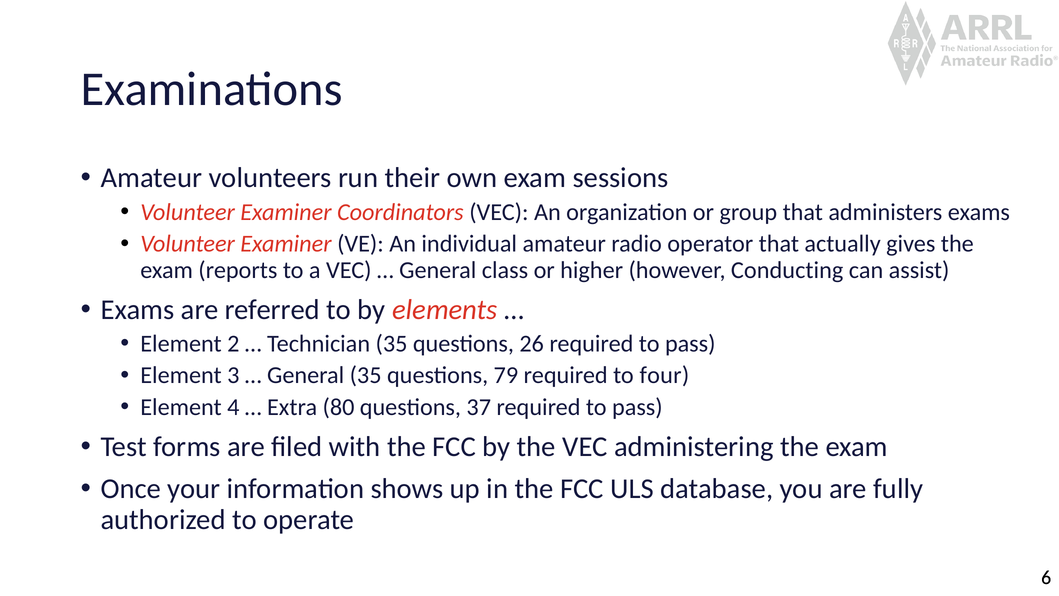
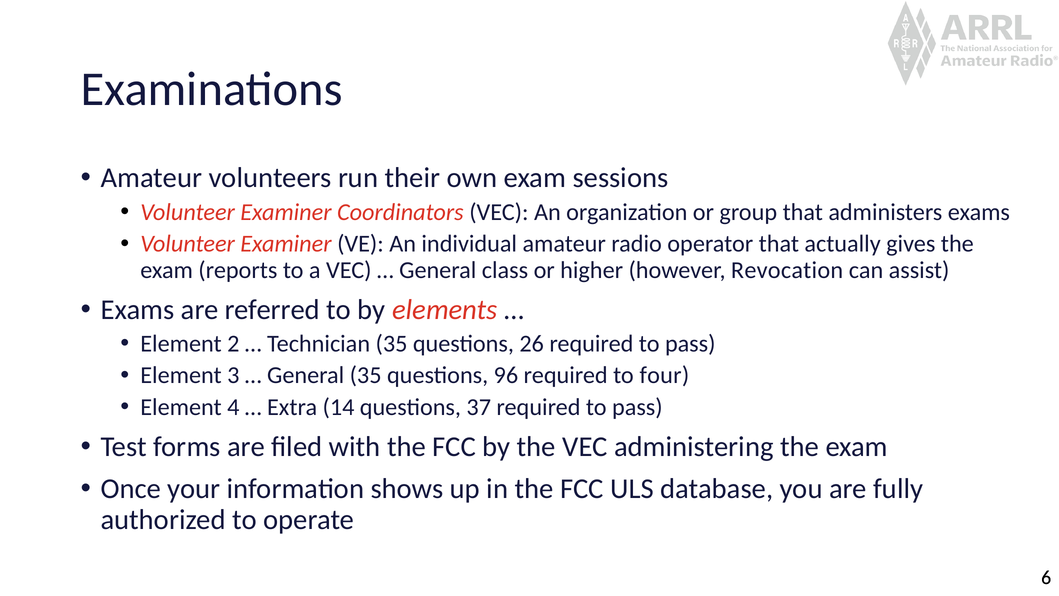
Conducting: Conducting -> Revocation (787, 270)
79: 79 -> 96 (506, 375)
80: 80 -> 14 (338, 407)
